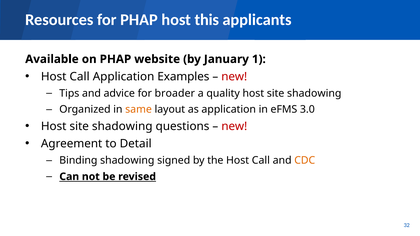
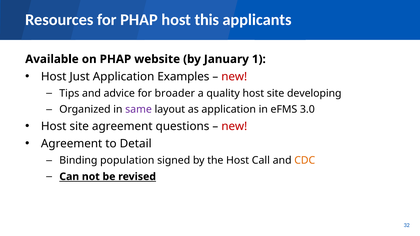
Call: Call -> Just (80, 77)
quality host site shadowing: shadowing -> developing (314, 93)
same colour: orange -> purple (139, 110)
shadowing: shadowing -> agreement (122, 126)
Binding shadowing: shadowing -> population (127, 161)
